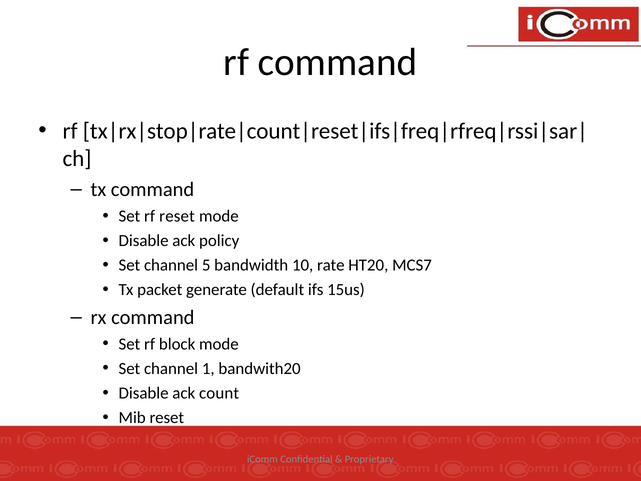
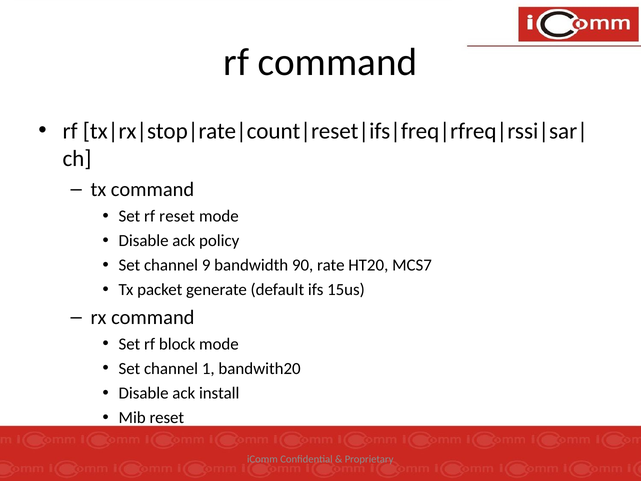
5: 5 -> 9 (206, 265)
10: 10 -> 90 (303, 265)
count: count -> install (219, 393)
